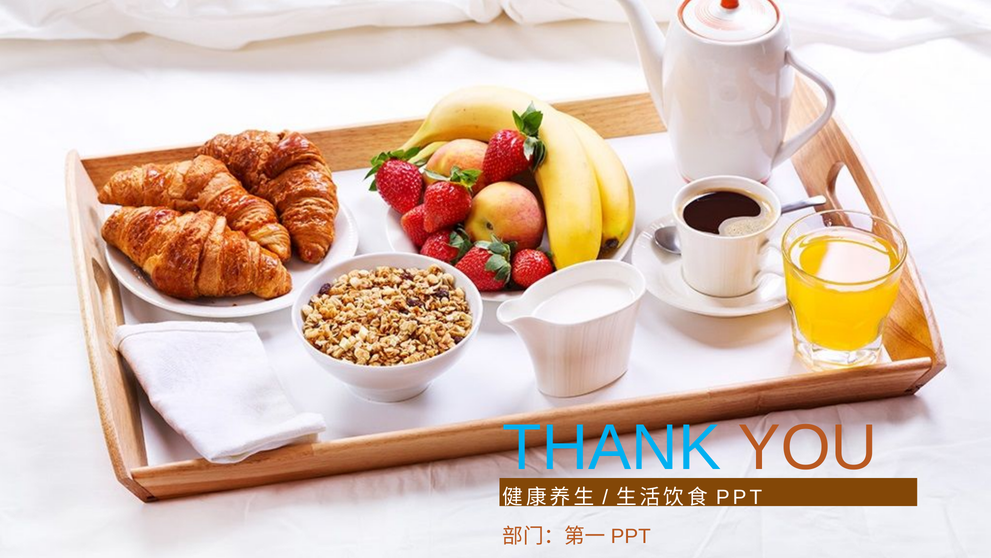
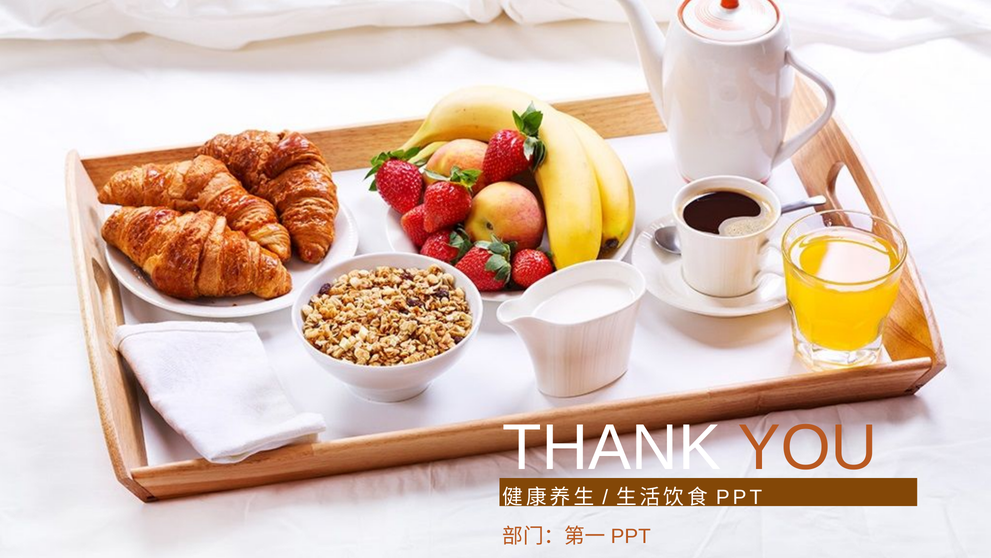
THANK colour: light blue -> white (612, 448)
